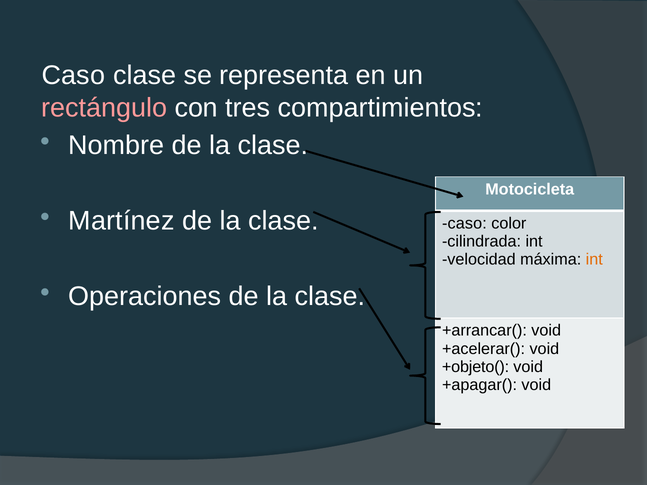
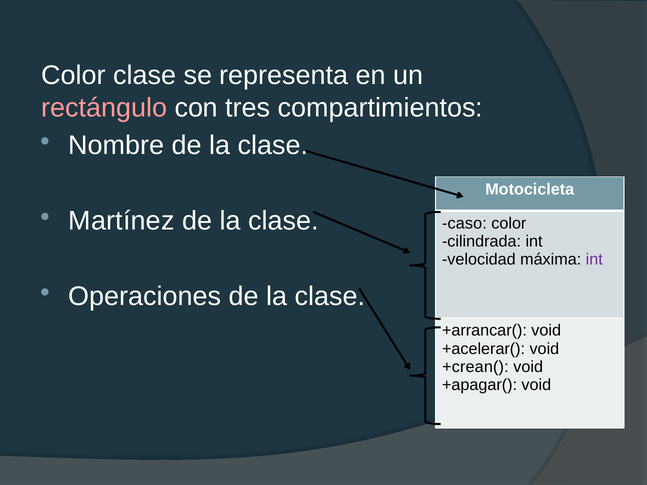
Caso: Caso -> Color (73, 75)
int colour: orange -> purple (594, 260)
+objeto(: +objeto( -> +crean( (475, 367)
